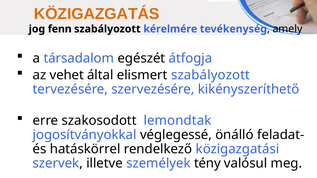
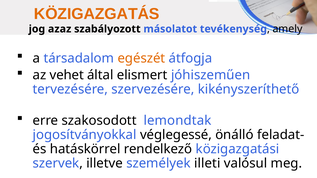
fenn: fenn -> azaz (60, 29)
kérelmére: kérelmére -> másolatot (170, 29)
egészét colour: black -> orange (141, 58)
elismert szabályozott: szabályozott -> jóhiszeműen (211, 75)
tény: tény -> illeti (207, 164)
